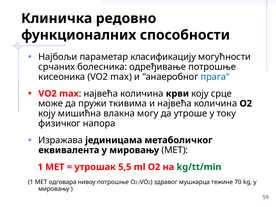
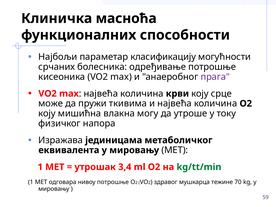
редовно: редовно -> масноћа (126, 18)
прага colour: blue -> purple (215, 77)
5,5: 5,5 -> 3,4 (125, 167)
